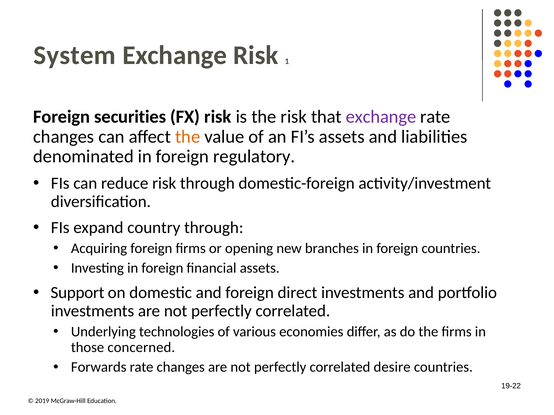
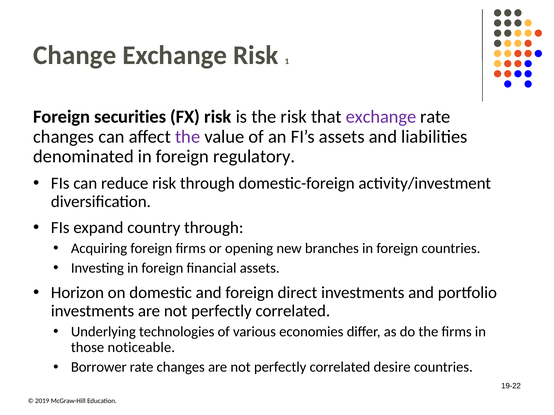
System: System -> Change (75, 56)
the colour: orange -> purple (188, 137)
Support: Support -> Horizon (77, 293)
concerned: concerned -> noticeable (141, 348)
Forwards: Forwards -> Borrower (99, 368)
